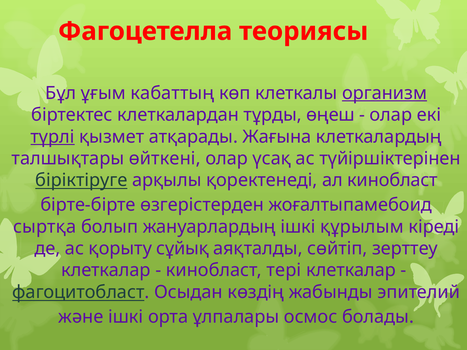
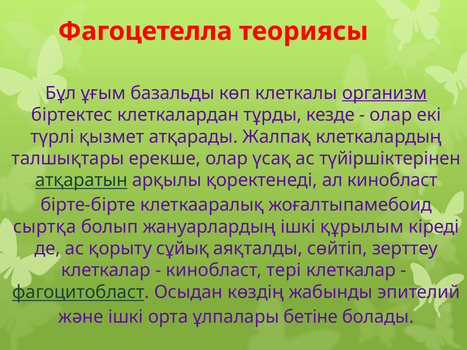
кабаттың: кабаттың -> базальды (173, 93)
өңеш: өңеш -> кезде (330, 115)
түрлі underline: present -> none (53, 137)
Жағына: Жағына -> Жалпақ (277, 137)
өйткені: өйткені -> ерекше (165, 159)
біріктіруге: біріктіруге -> атқаратын (81, 180)
өзгерістерден: өзгерістерден -> клеткааралық (202, 205)
осмос: осмос -> бетіне (311, 317)
